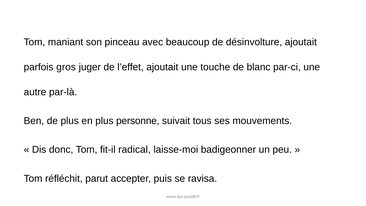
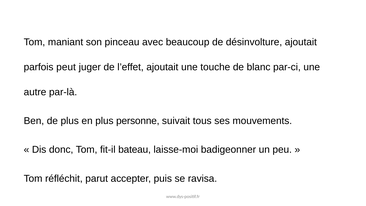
gros: gros -> peut (66, 67)
radical: radical -> bateau (135, 150)
